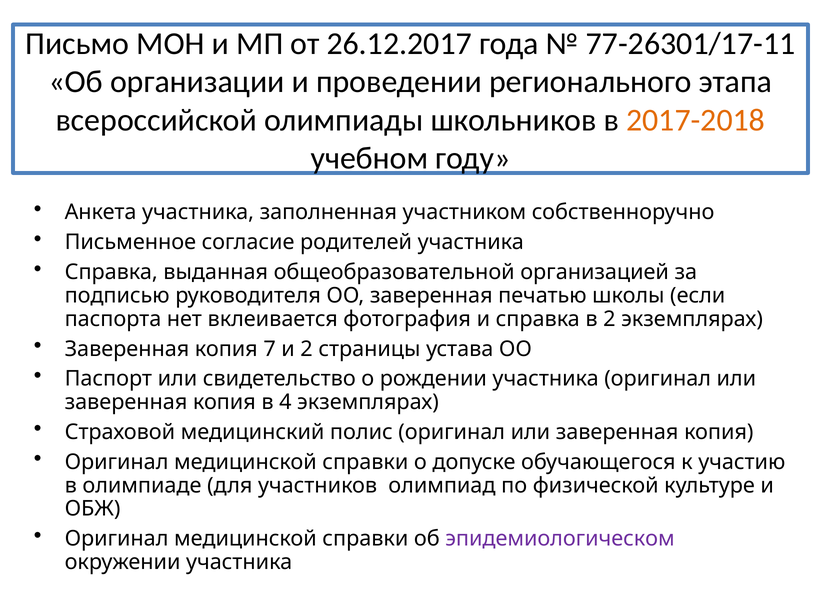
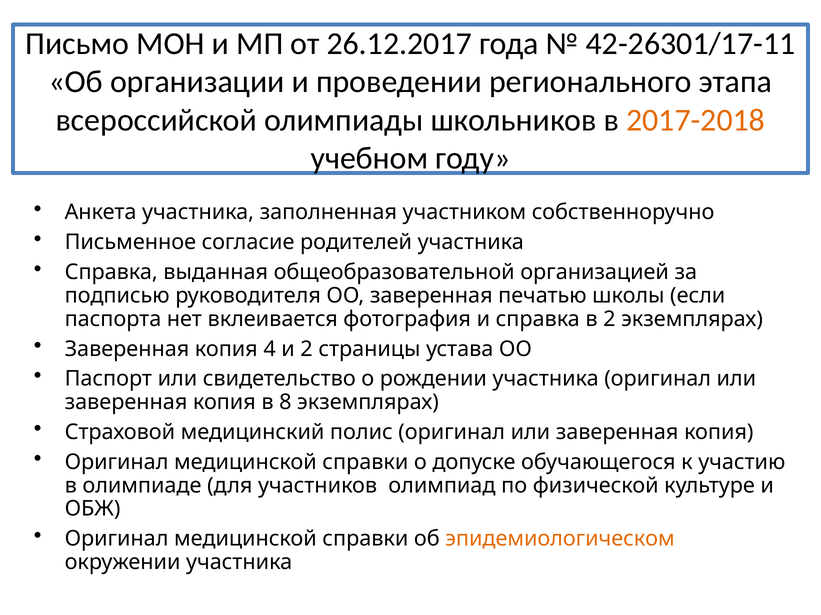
77-26301/17-11: 77-26301/17-11 -> 42-26301/17-11 (691, 44)
7: 7 -> 4 (270, 349)
4: 4 -> 8 (285, 403)
эпидемиологическом colour: purple -> orange (560, 539)
